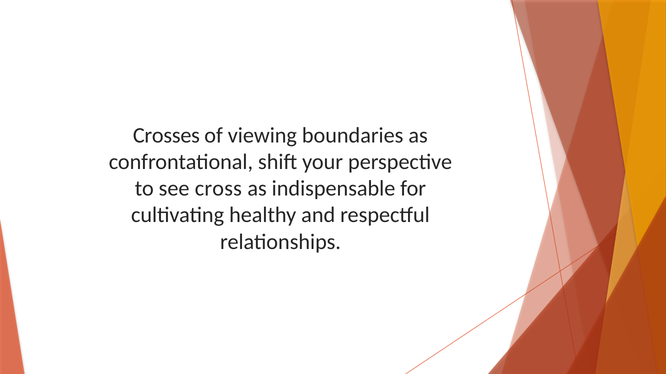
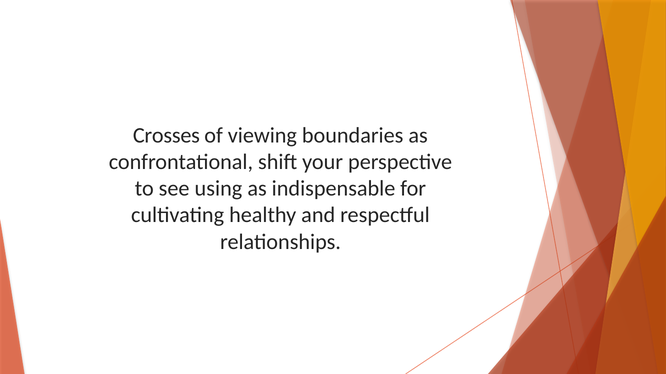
cross: cross -> using (218, 189)
